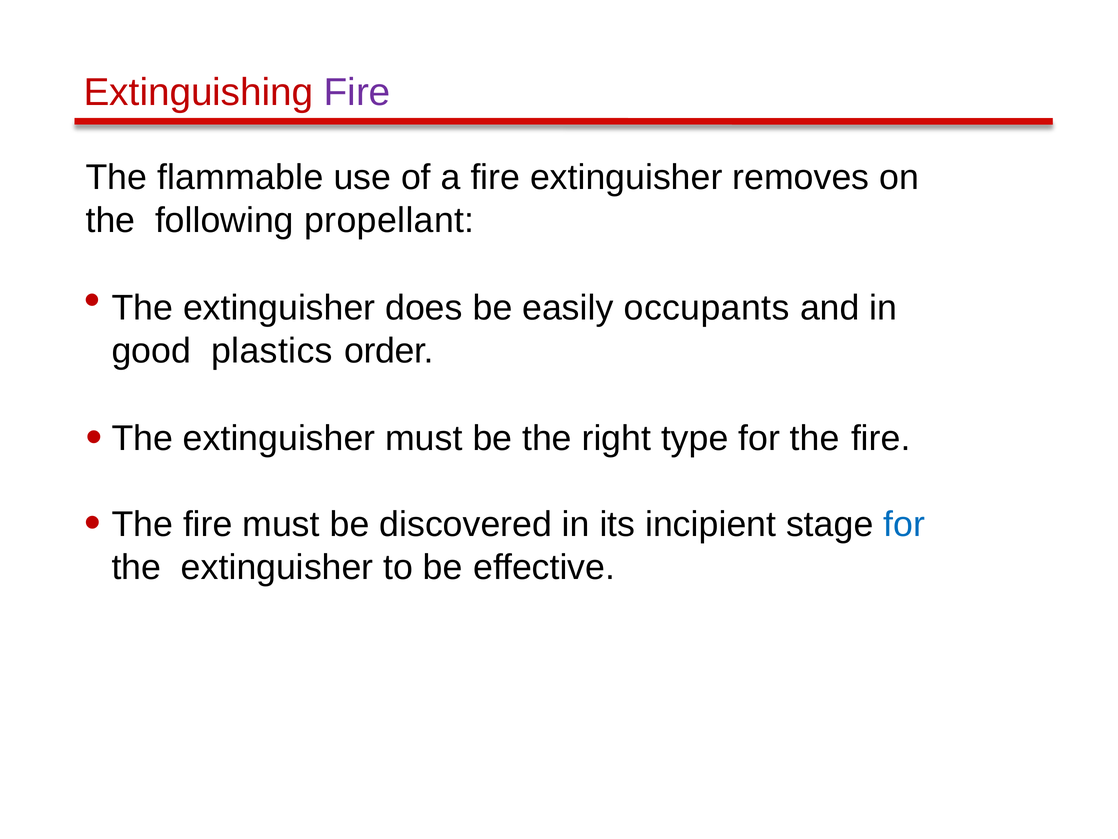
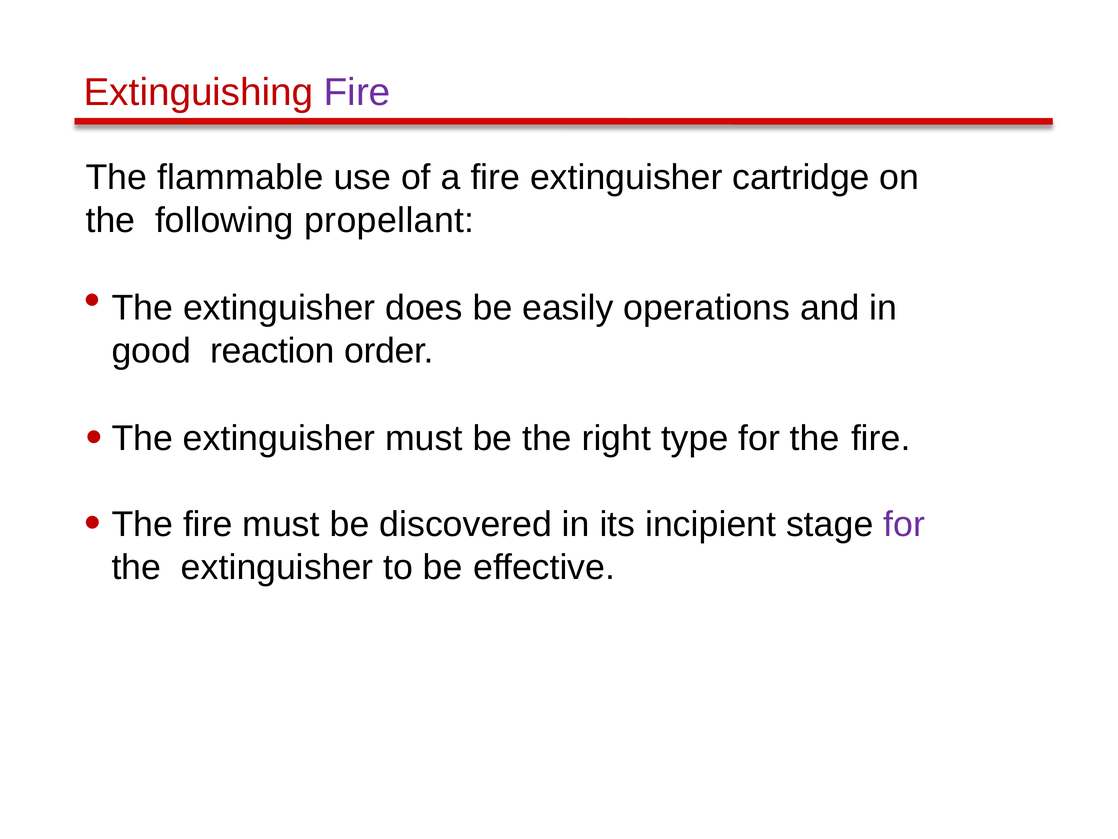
removes: removes -> cartridge (801, 178)
occupants: occupants -> operations (707, 308)
plastics: plastics -> reaction (272, 351)
for colour: blue -> purple (904, 524)
